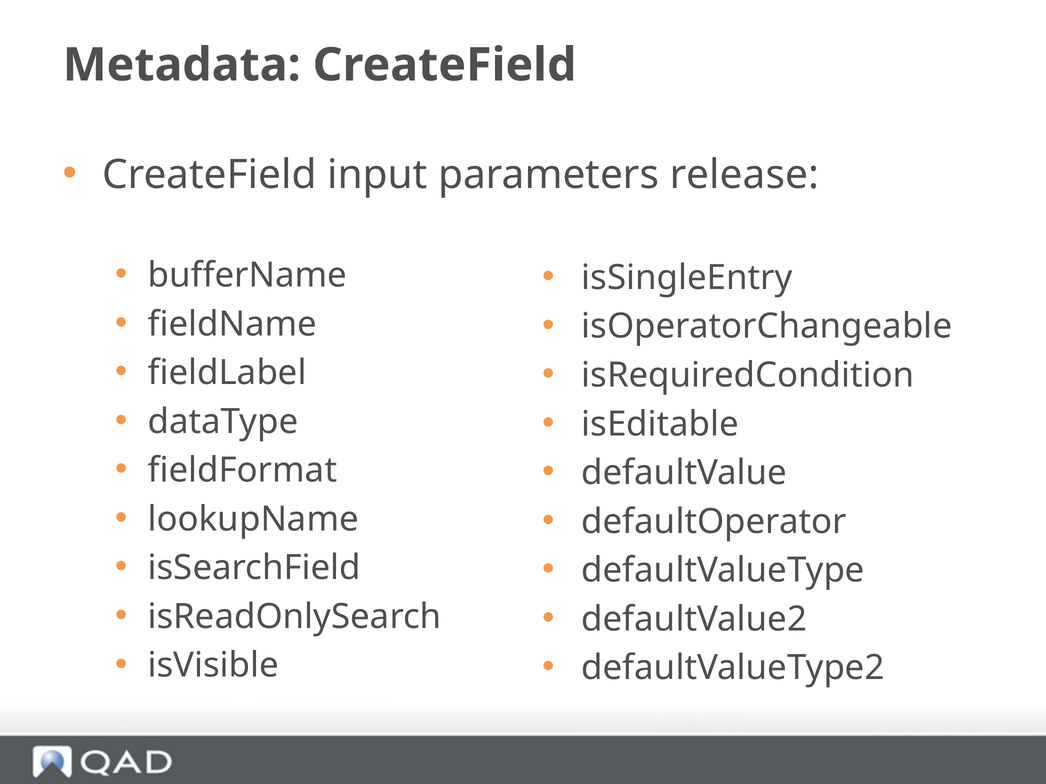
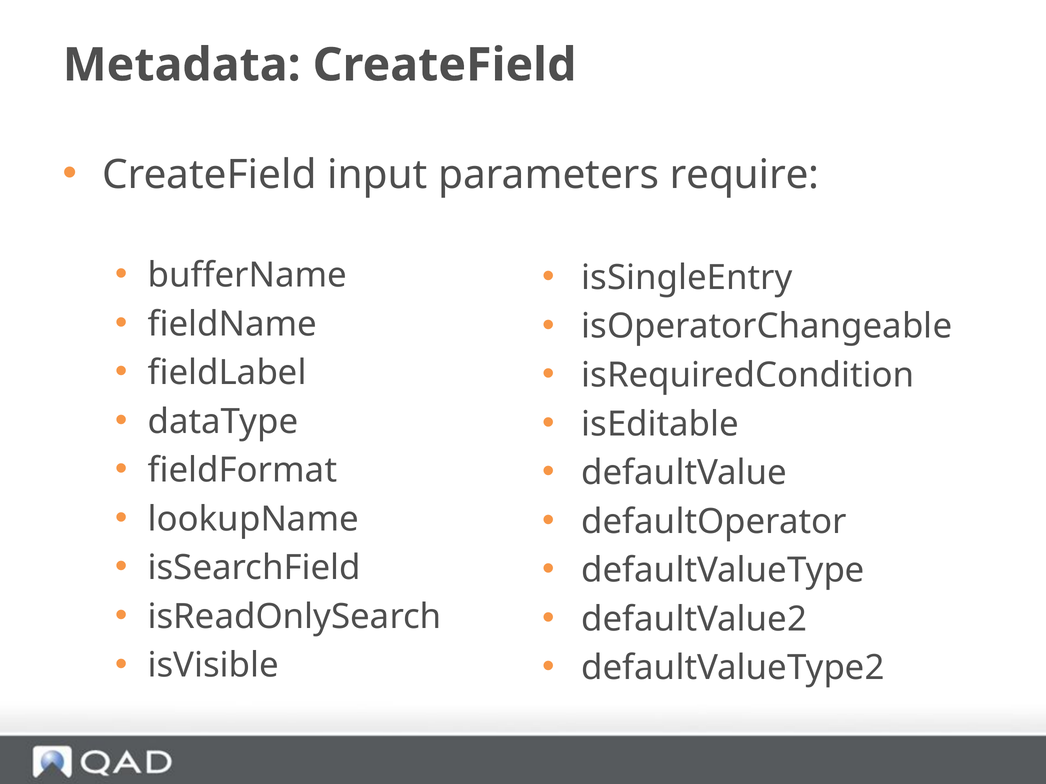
release: release -> require (745, 175)
